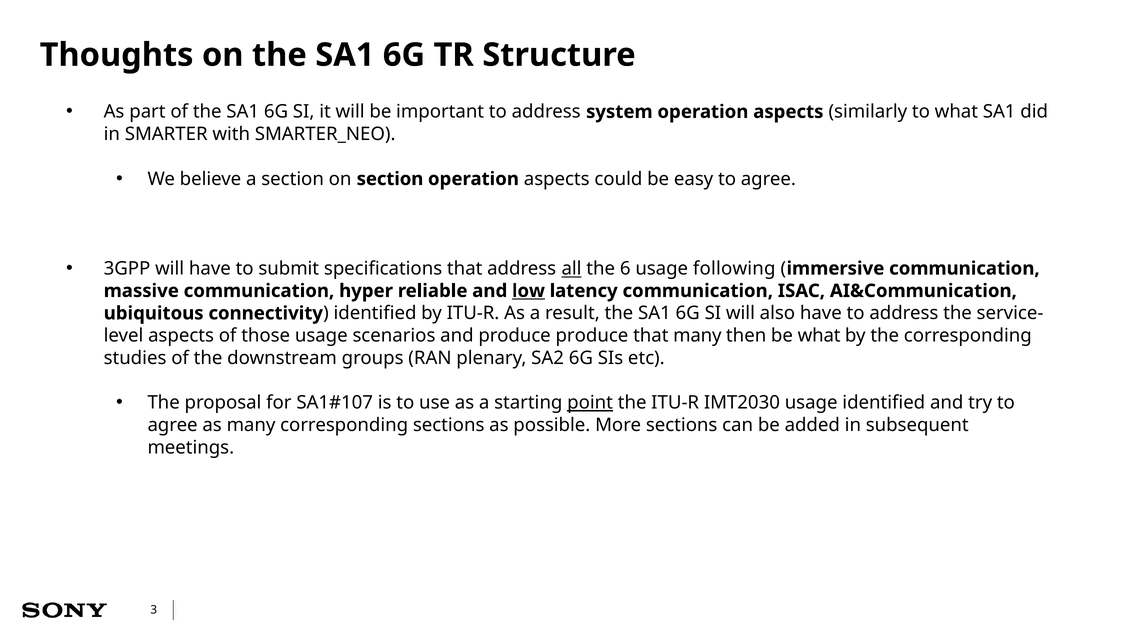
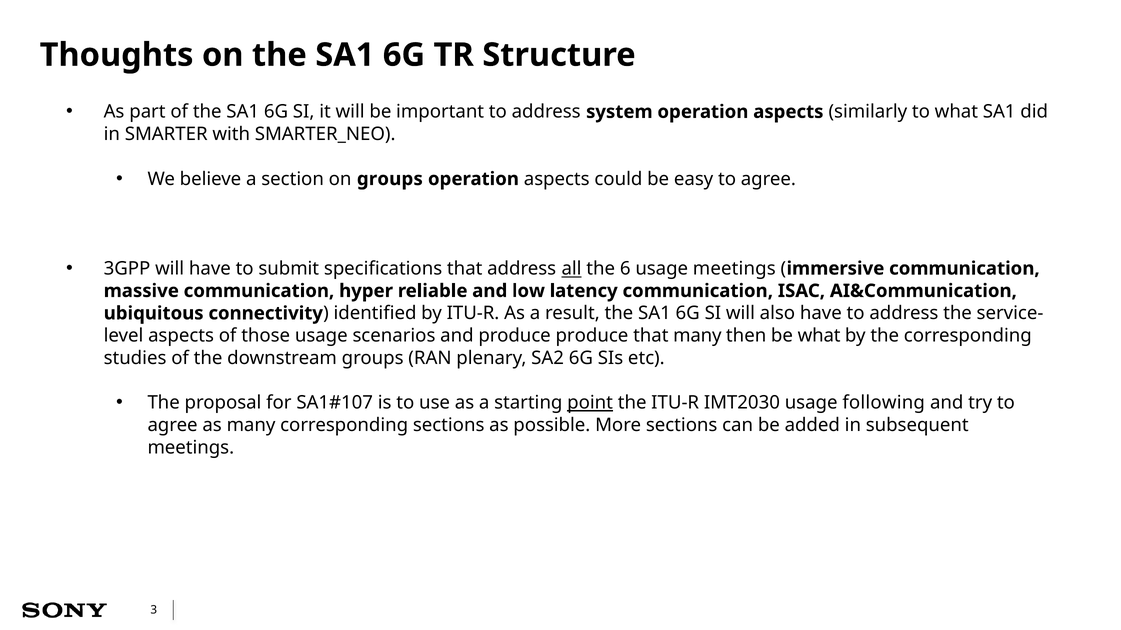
on section: section -> groups (390, 179)
usage following: following -> meetings (734, 268)
low underline: present -> none (528, 291)
usage identified: identified -> following (884, 403)
